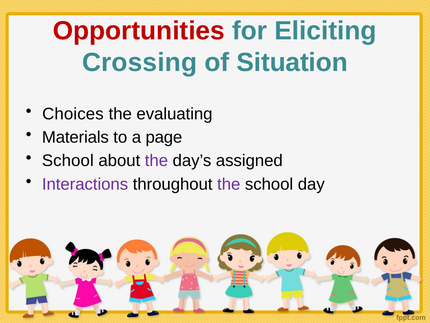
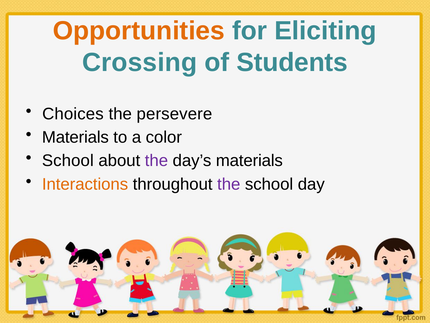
Opportunities colour: red -> orange (139, 31)
Situation: Situation -> Students (292, 62)
evaluating: evaluating -> persevere (174, 114)
page: page -> color (164, 137)
day’s assigned: assigned -> materials (249, 161)
Interactions colour: purple -> orange (85, 184)
